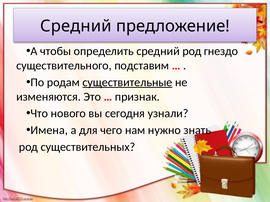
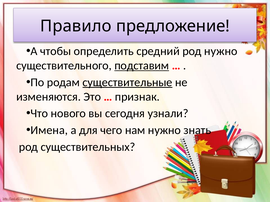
Средний: Средний -> Правило (76, 26)
род гнездо: гнездо -> нужно (221, 51)
подставим underline: none -> present (142, 66)
